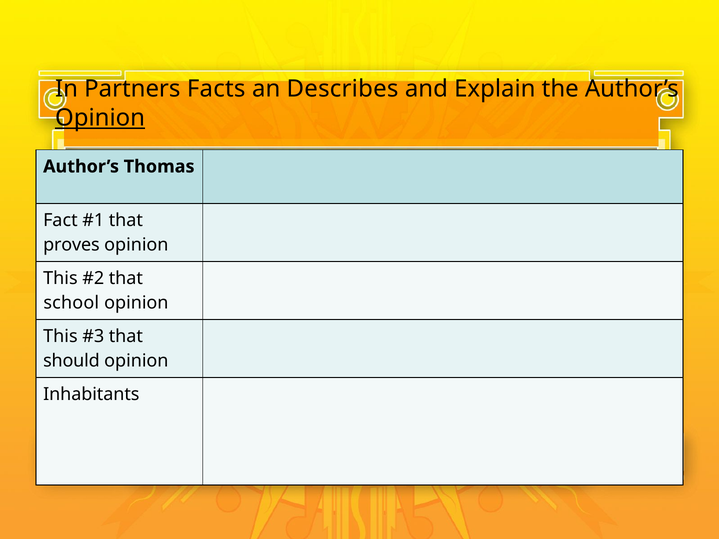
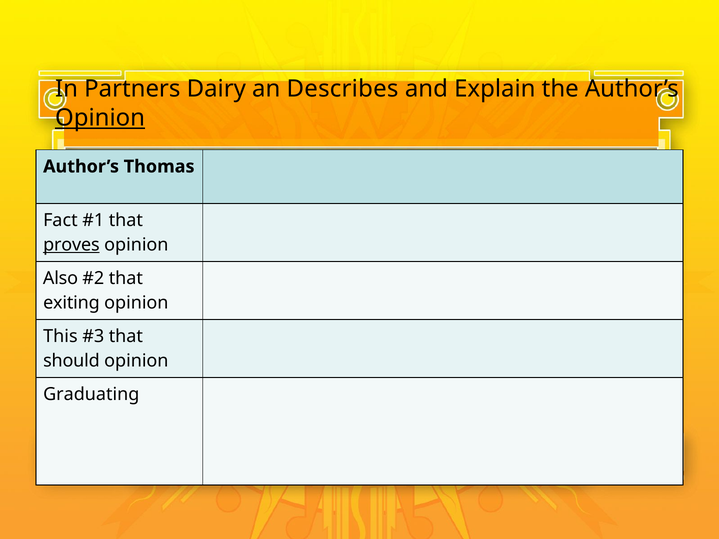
Facts: Facts -> Dairy (216, 89)
proves underline: none -> present (71, 245)
This: This -> Also (60, 278)
school: school -> exiting (71, 303)
Inhabitants: Inhabitants -> Graduating (91, 394)
